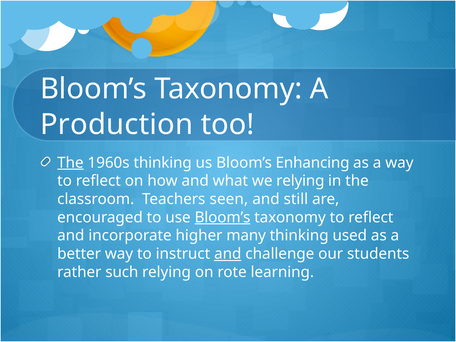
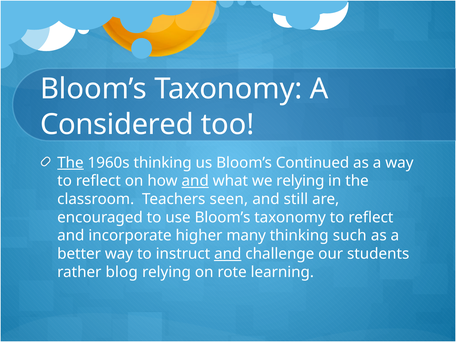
Production: Production -> Considered (117, 125)
Enhancing: Enhancing -> Continued (313, 163)
and underline: none -> present (195, 181)
Bloom’s underline: present -> none (223, 217)
used: used -> such (350, 236)
such: such -> blog (122, 272)
